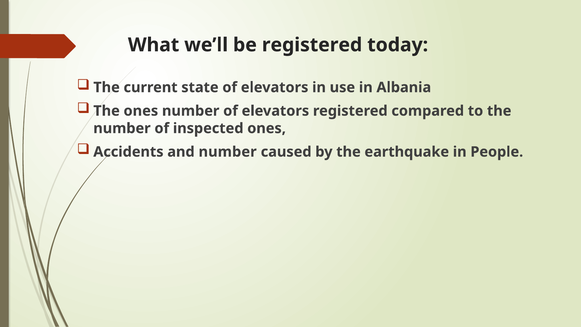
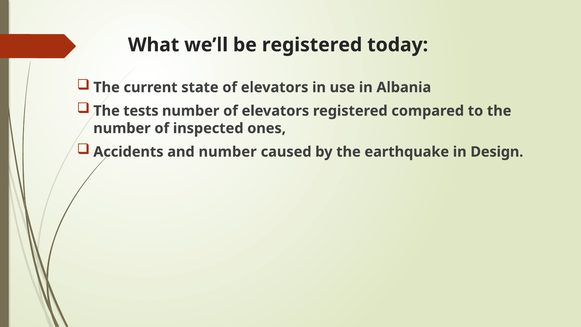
The ones: ones -> tests (141, 111)
People: People -> Design (497, 152)
